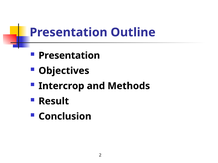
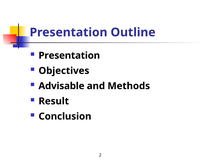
Intercrop: Intercrop -> Advisable (61, 86)
